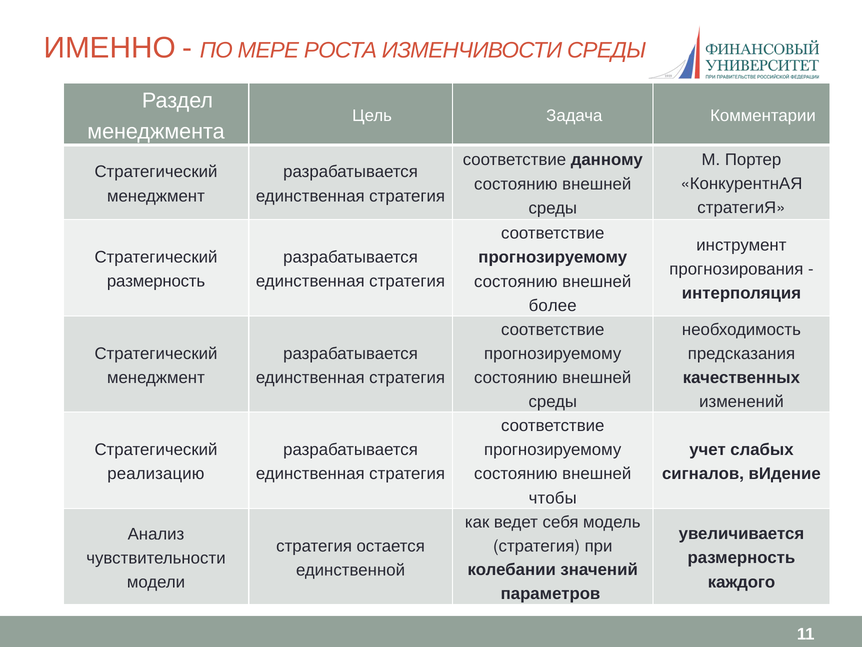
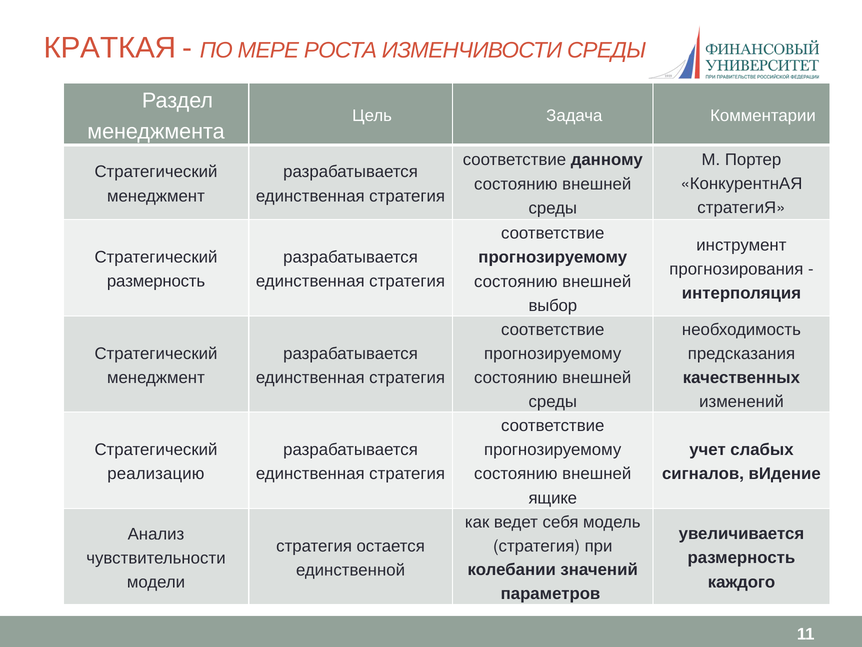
ИМЕННО: ИМЕННО -> КРАТКАЯ (110, 48)
более: более -> выбор (553, 305)
чтобы: чтобы -> ящике (553, 498)
